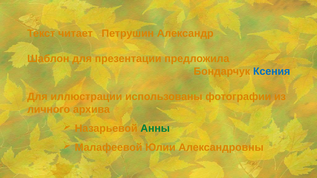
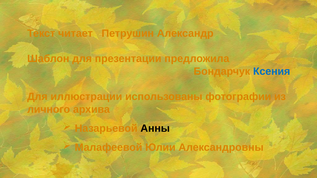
Анны colour: green -> black (155, 129)
